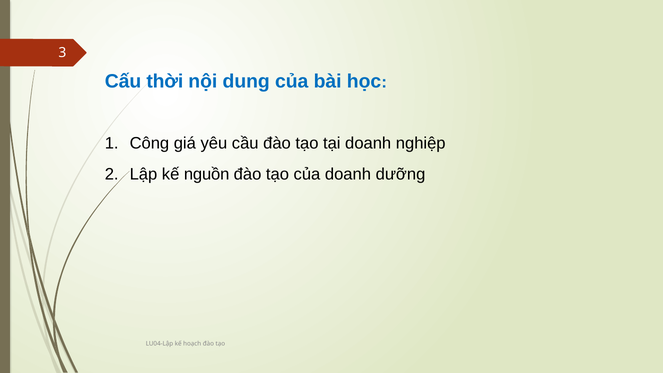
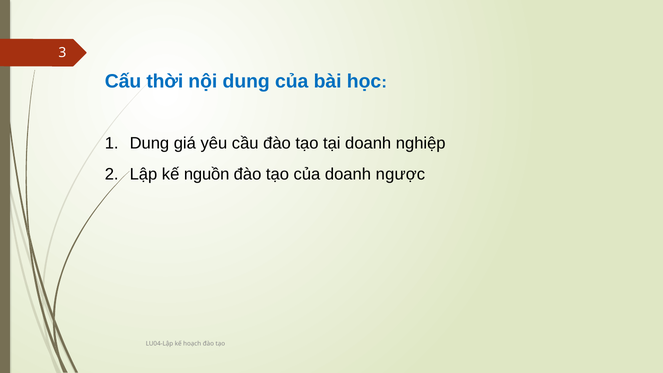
Công: Công -> Dung (149, 143)
dưỡng: dưỡng -> ngược (400, 174)
